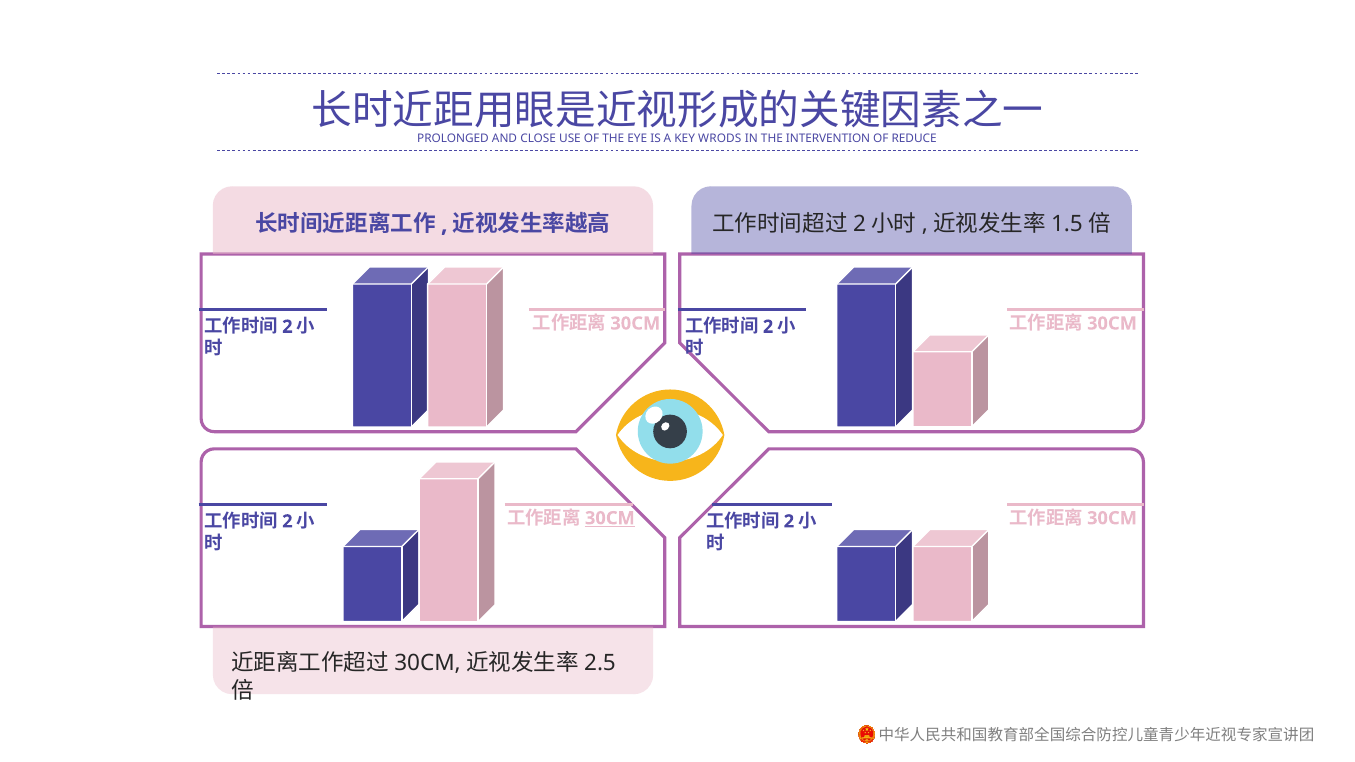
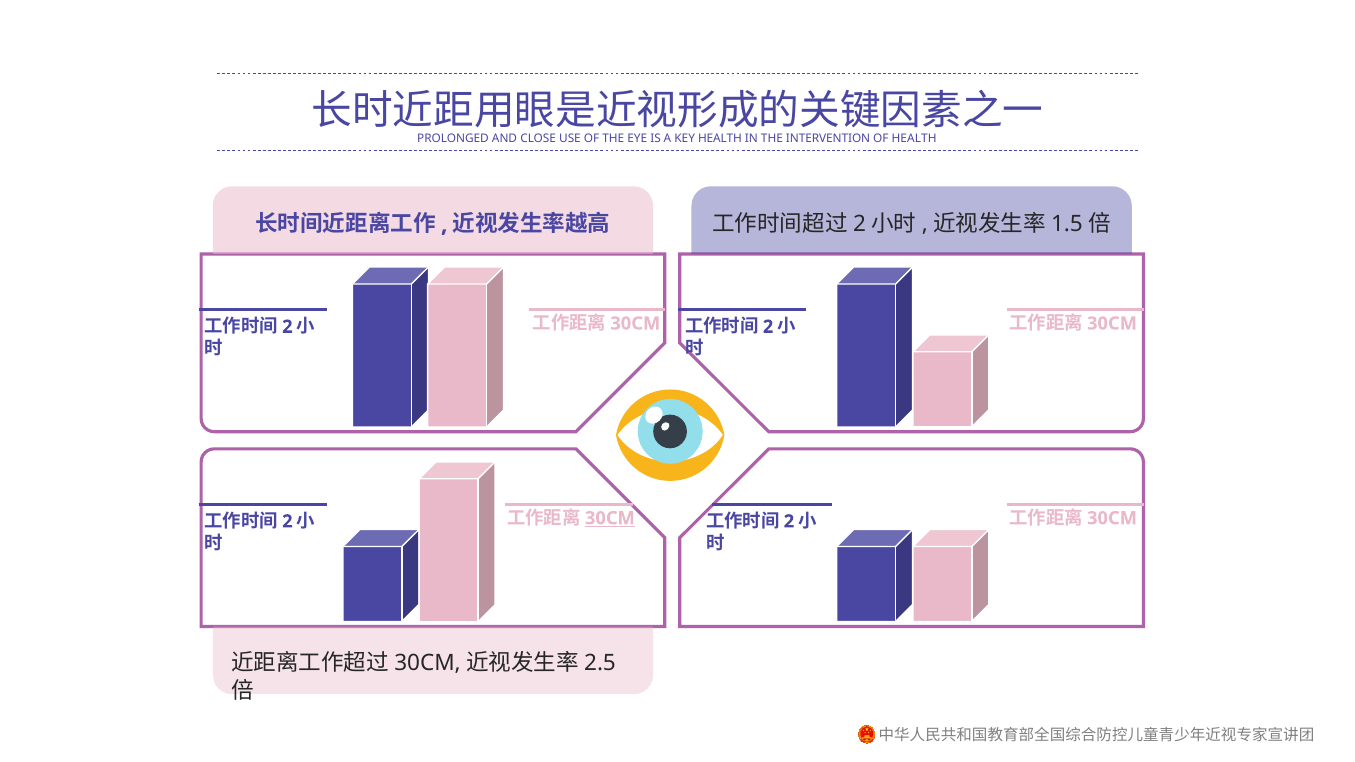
KEY WRODS: WRODS -> HEALTH (720, 139)
OF REDUCE: REDUCE -> HEALTH (914, 139)
